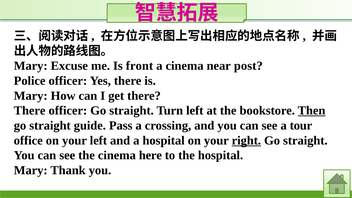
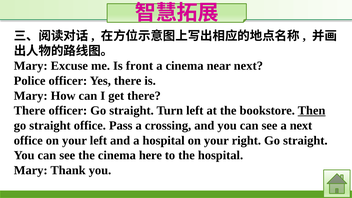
near post: post -> next (248, 66)
straight guide: guide -> office (90, 125)
a tour: tour -> next (301, 125)
right underline: present -> none (246, 140)
